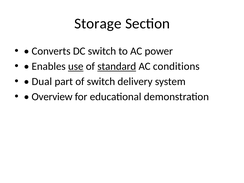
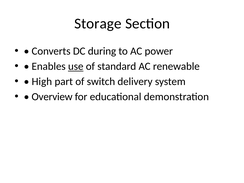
DC switch: switch -> during (102, 51)
standard underline: present -> none (117, 66)
conditions: conditions -> renewable (176, 66)
Dual: Dual -> High (42, 82)
